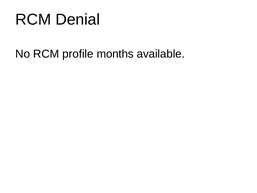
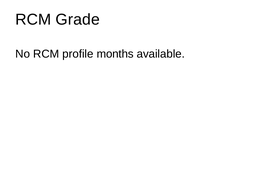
Denial: Denial -> Grade (78, 20)
